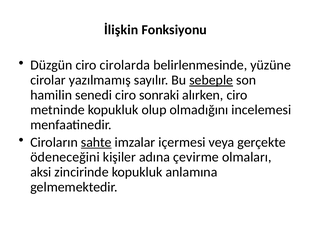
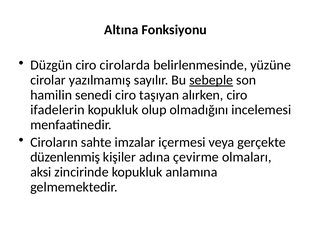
İlişkin: İlişkin -> Altına (121, 30)
sonraki: sonraki -> taşıyan (159, 95)
metninde: metninde -> ifadelerin (57, 110)
sahte underline: present -> none (96, 142)
ödeneceğini: ödeneceğini -> düzenlenmiş (65, 157)
